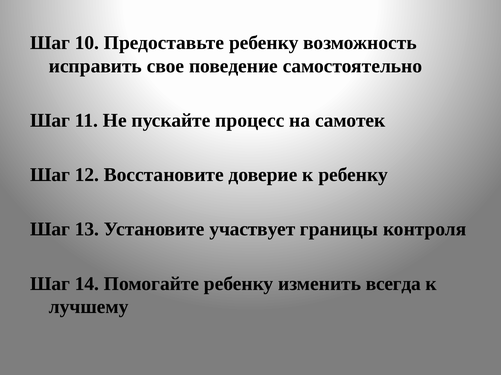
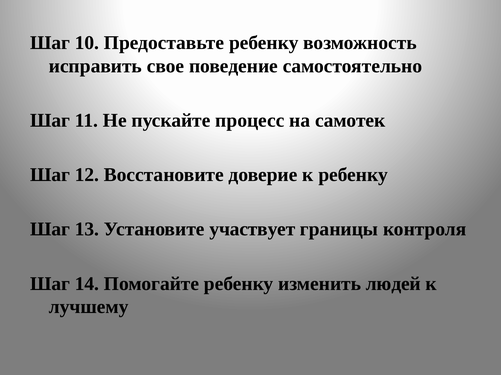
всегда: всегда -> людей (393, 284)
